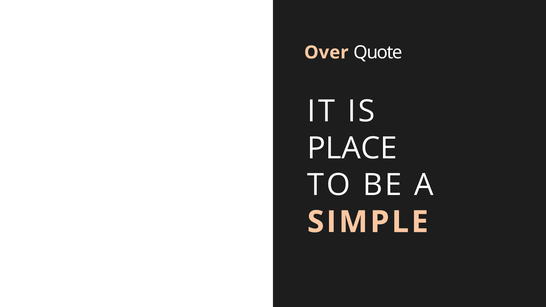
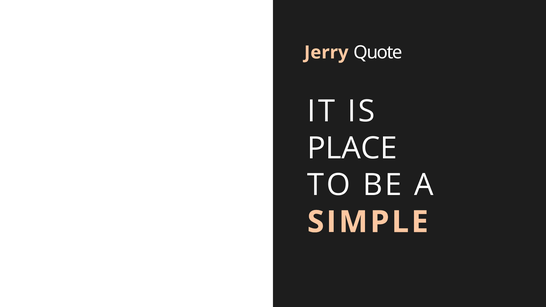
Over: Over -> Jerry (326, 52)
